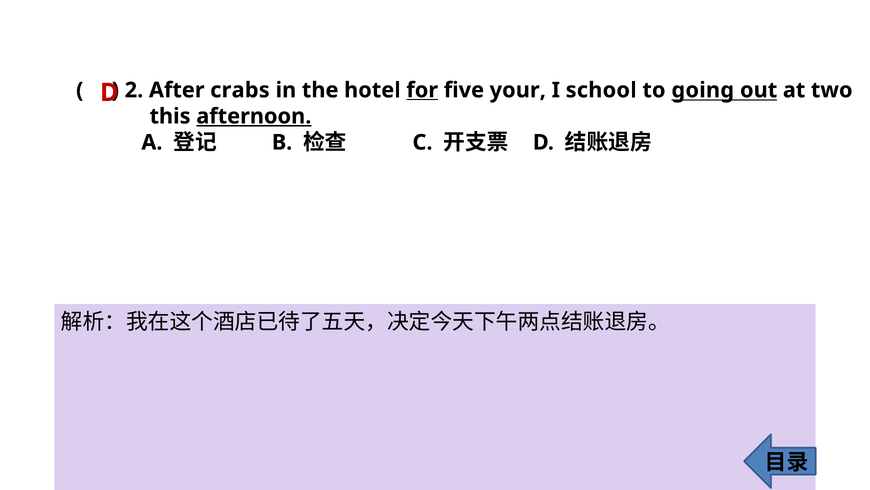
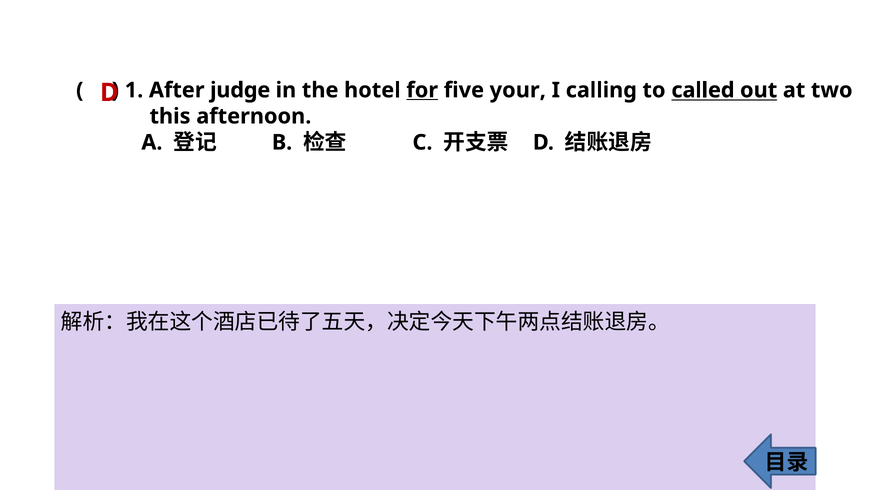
2: 2 -> 1 (134, 90)
crabs: crabs -> judge (240, 90)
school: school -> calling (601, 90)
going: going -> called (703, 90)
afternoon underline: present -> none (254, 116)
